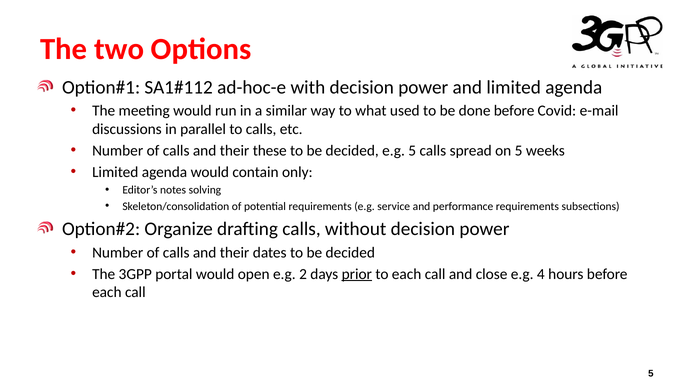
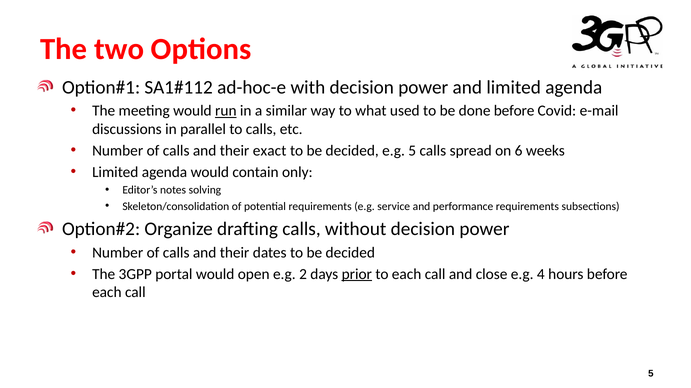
run underline: none -> present (226, 111)
these: these -> exact (270, 151)
on 5: 5 -> 6 (519, 151)
